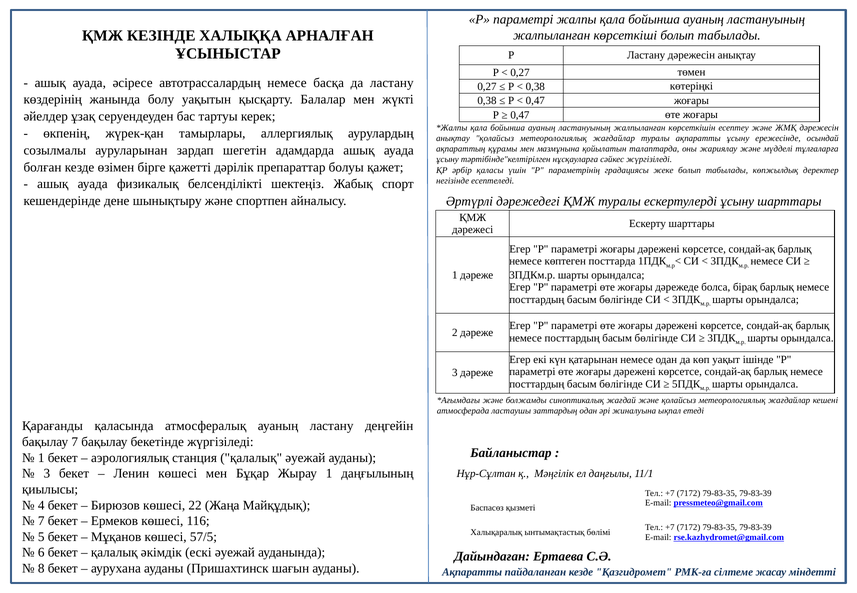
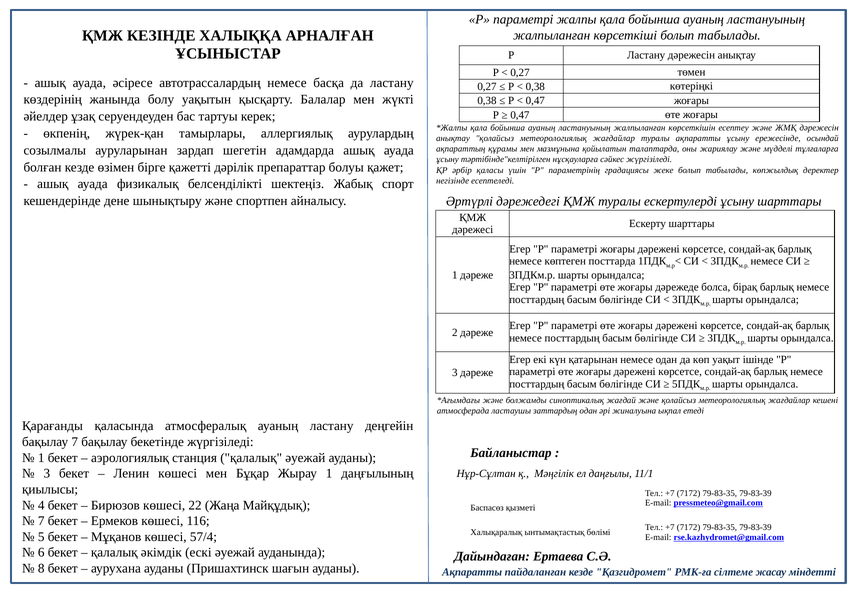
57/5: 57/5 -> 57/4 (203, 537)
